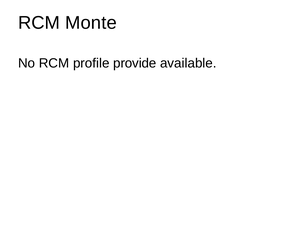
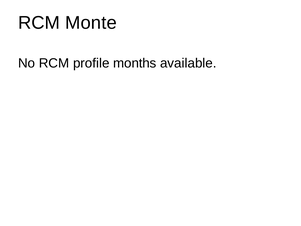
provide: provide -> months (135, 63)
